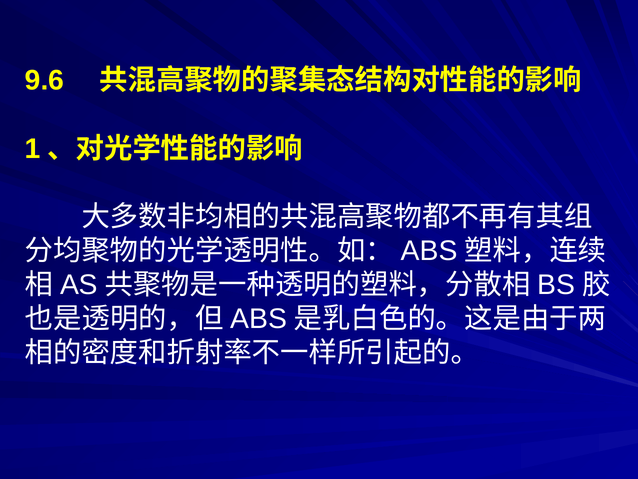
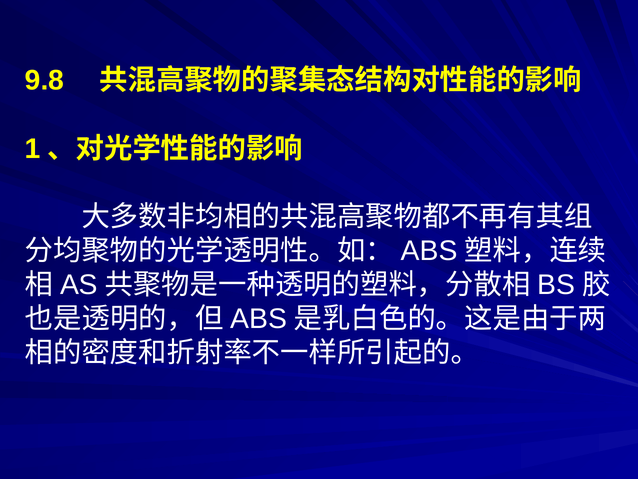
9.6: 9.6 -> 9.8 (45, 80)
